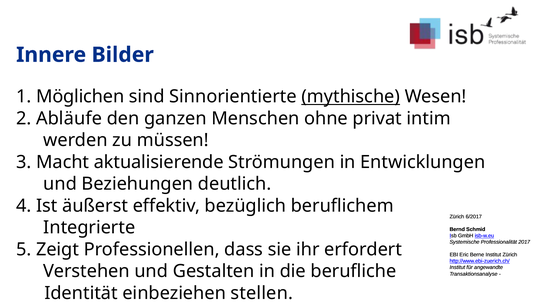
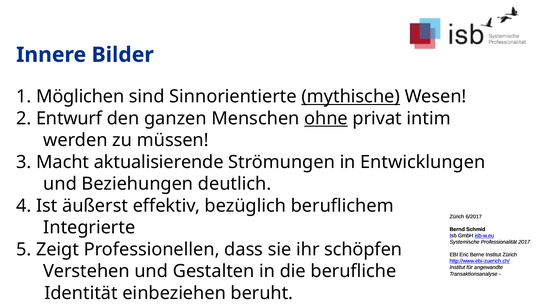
Abläufe: Abläufe -> Entwurf (69, 118)
ohne underline: none -> present (326, 118)
erfordert: erfordert -> schöpfen (363, 249)
stellen: stellen -> beruht (262, 293)
